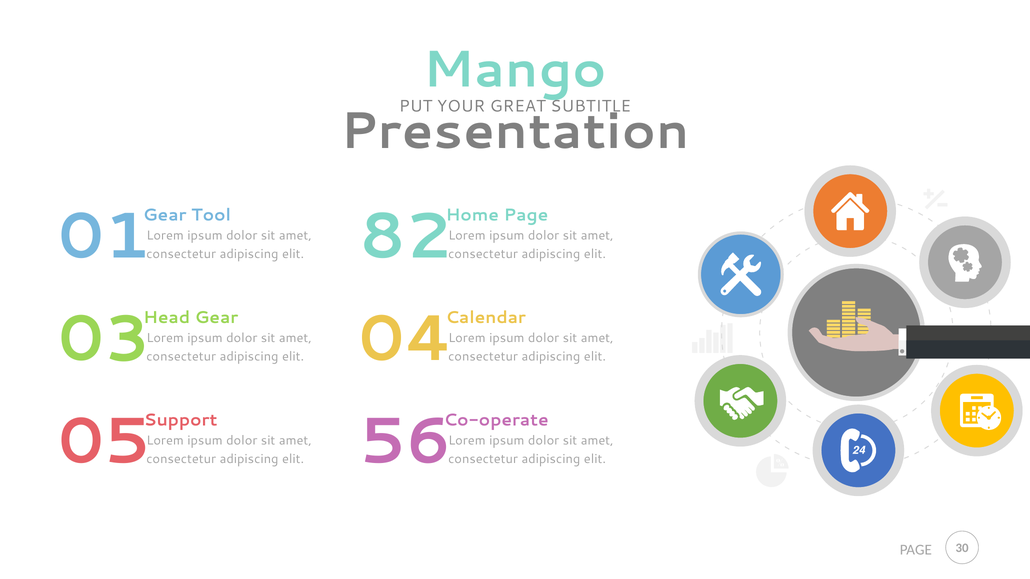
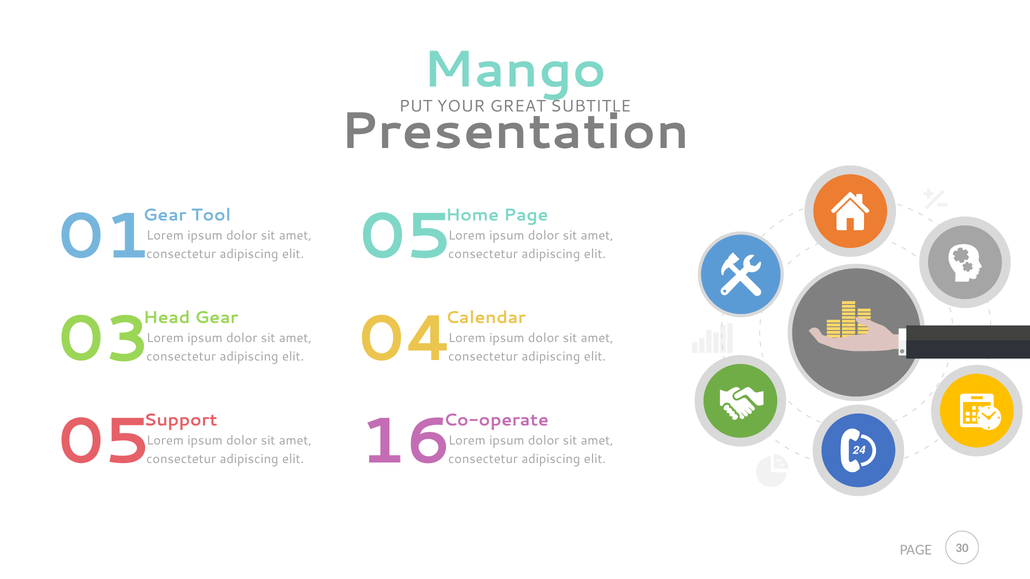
Tool 82: 82 -> 05 (406, 237)
56: 56 -> 16 (406, 442)
